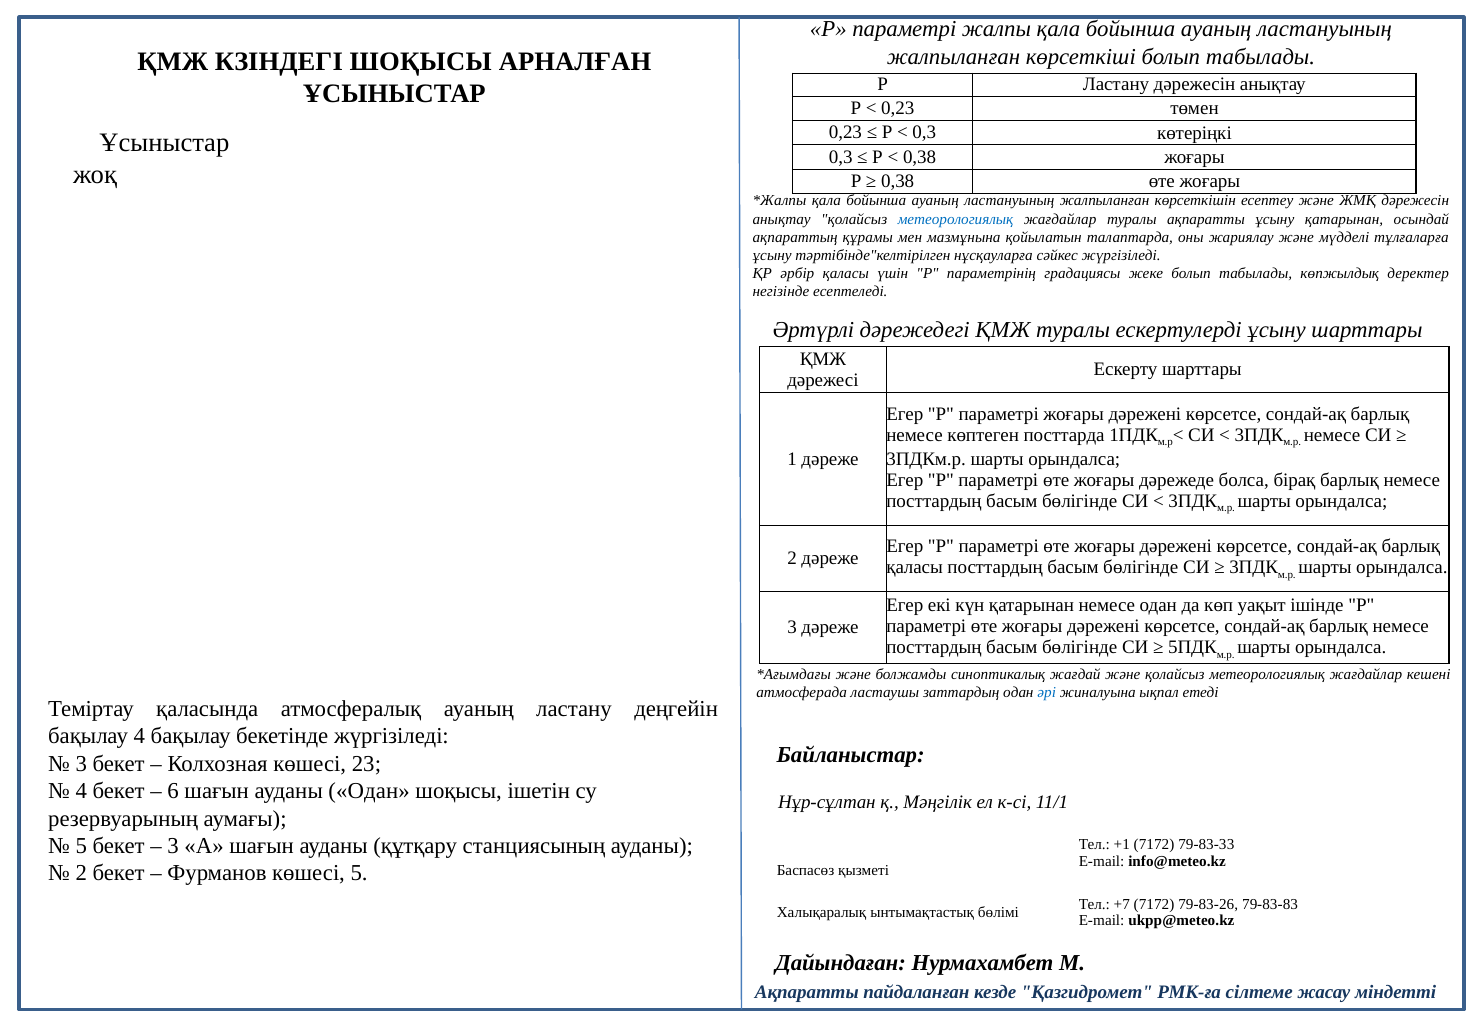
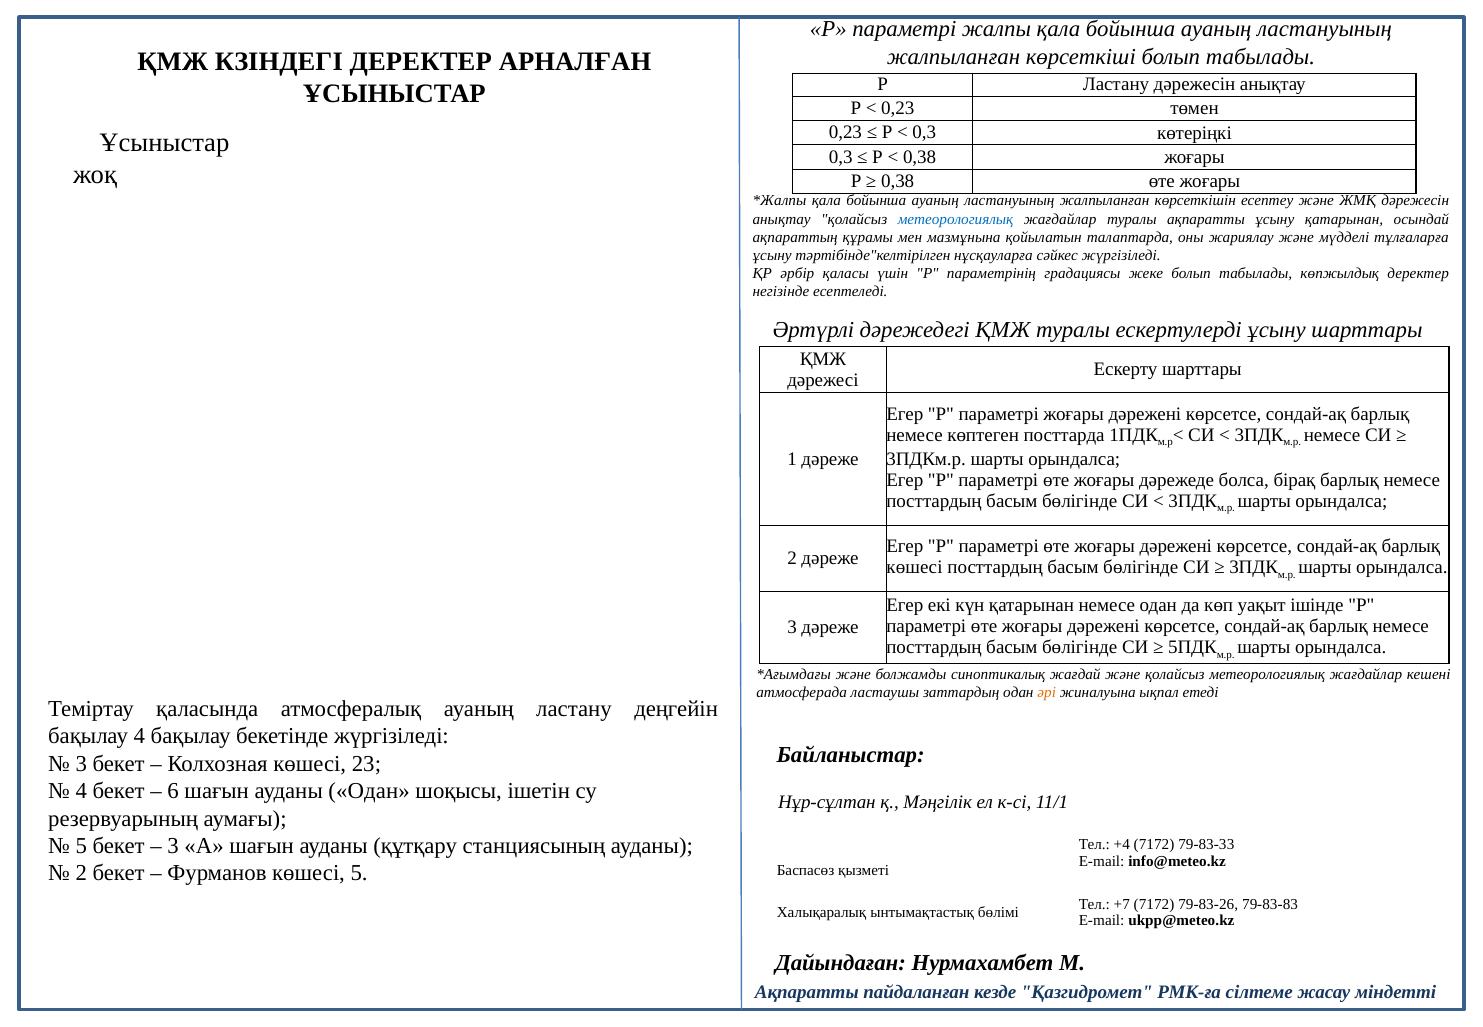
КЗІНДЕГІ ШОҚЫСЫ: ШОҚЫСЫ -> ДЕРЕКТЕР (421, 61)
қаласы: қаласы -> көшесі (914, 567)
әрі colour: blue -> orange (1047, 692)
+1: +1 -> +4 (1122, 844)
